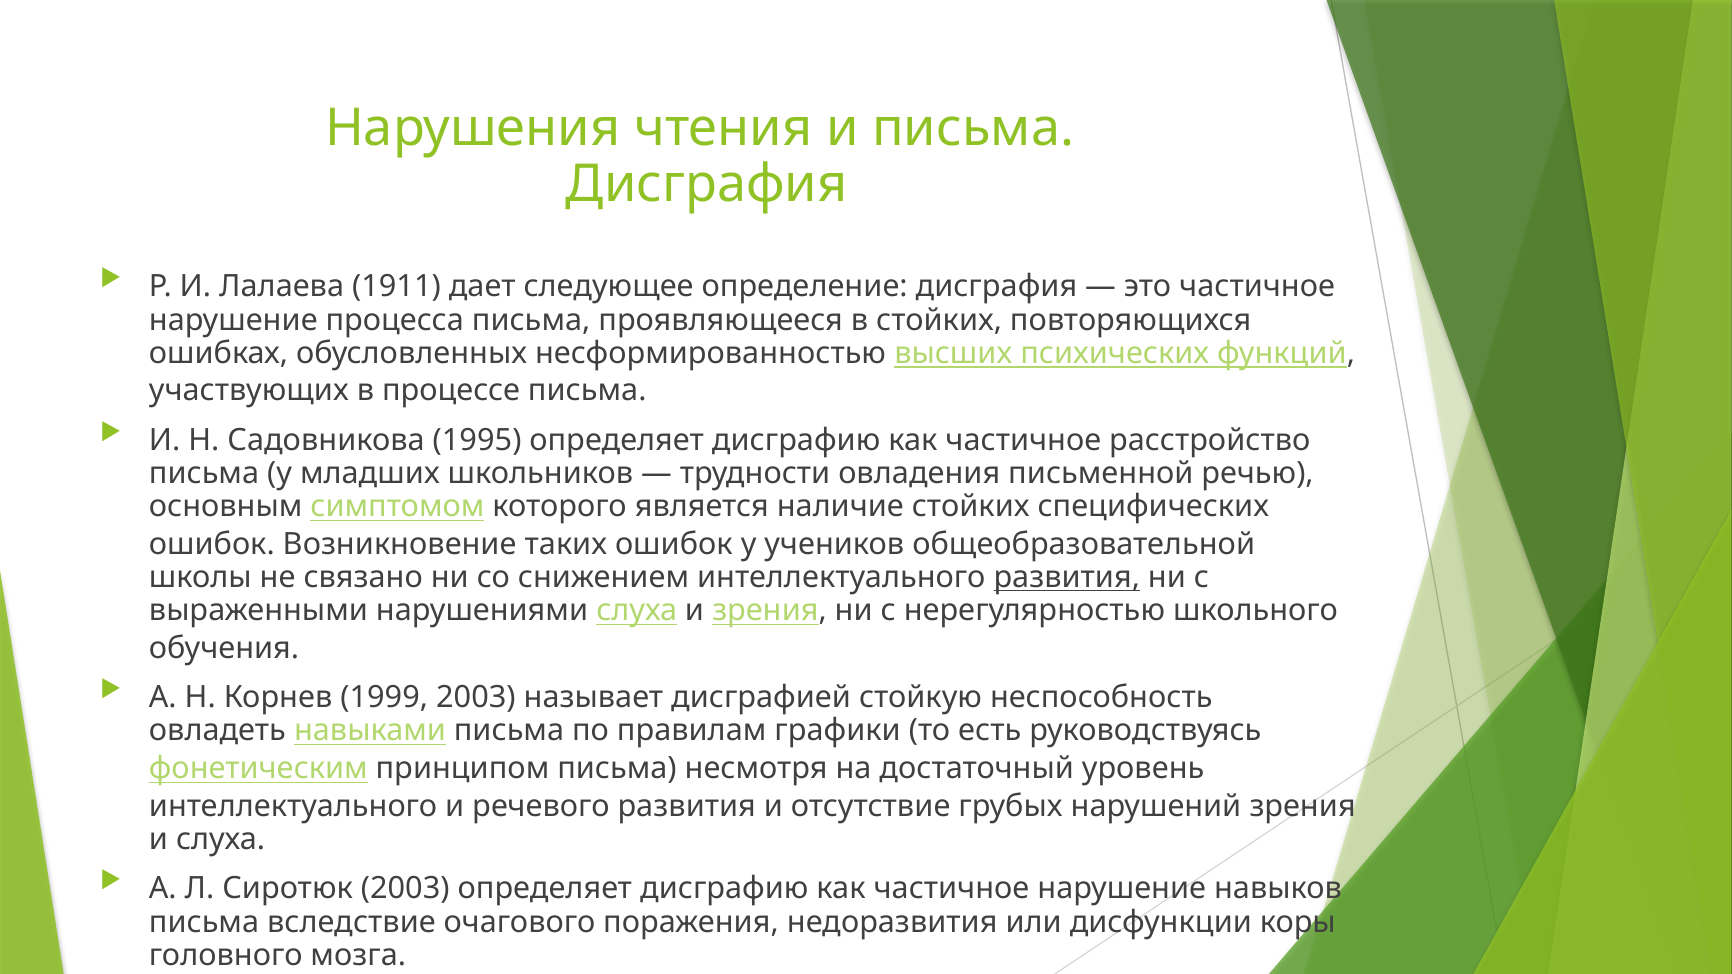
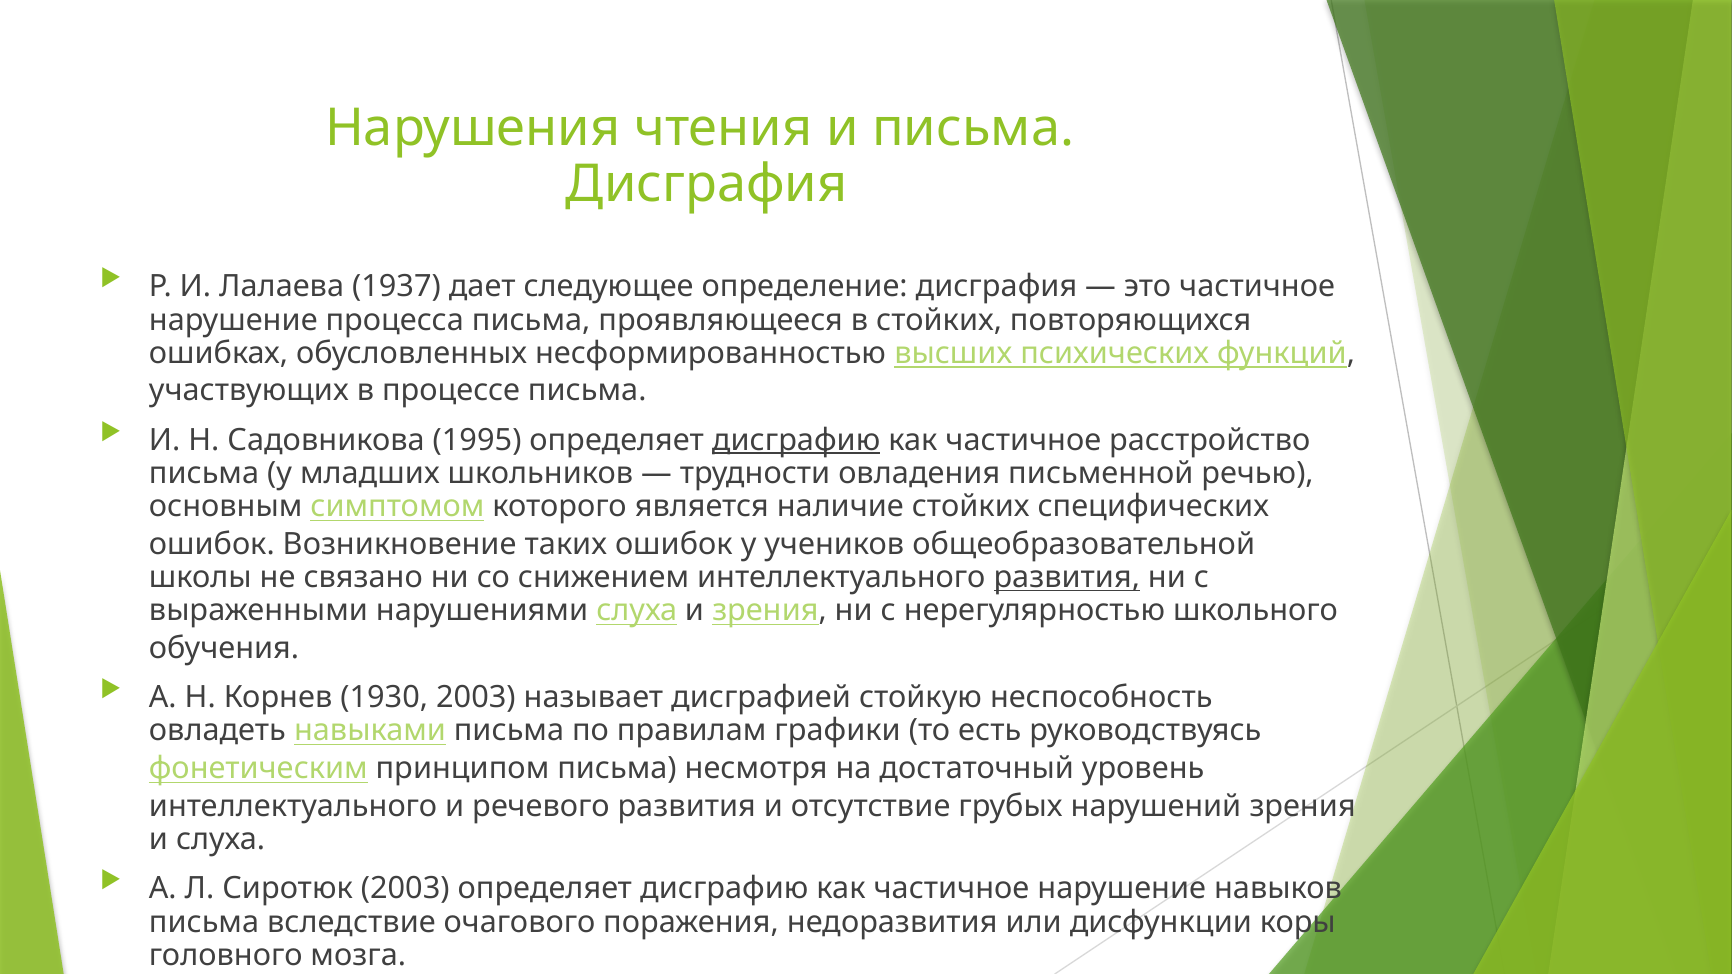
1911: 1911 -> 1937 (396, 287)
дисграфию underline: none -> present (796, 440)
1999: 1999 -> 1930 (384, 698)
